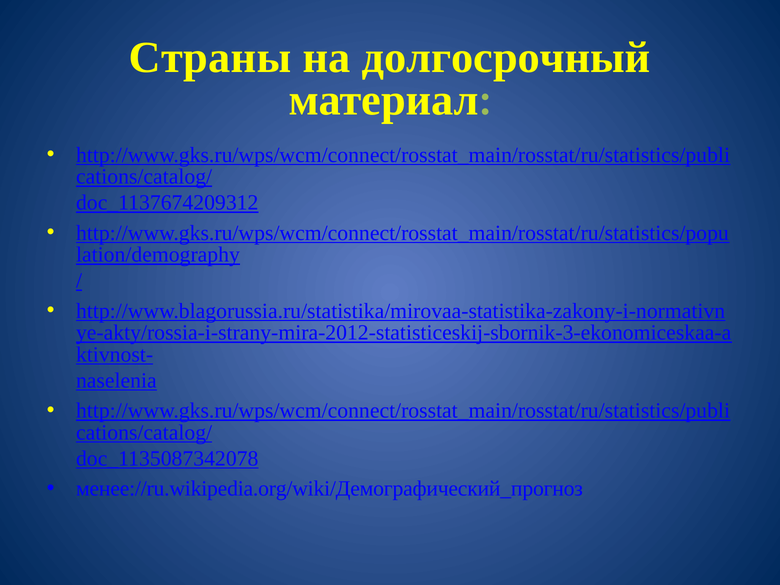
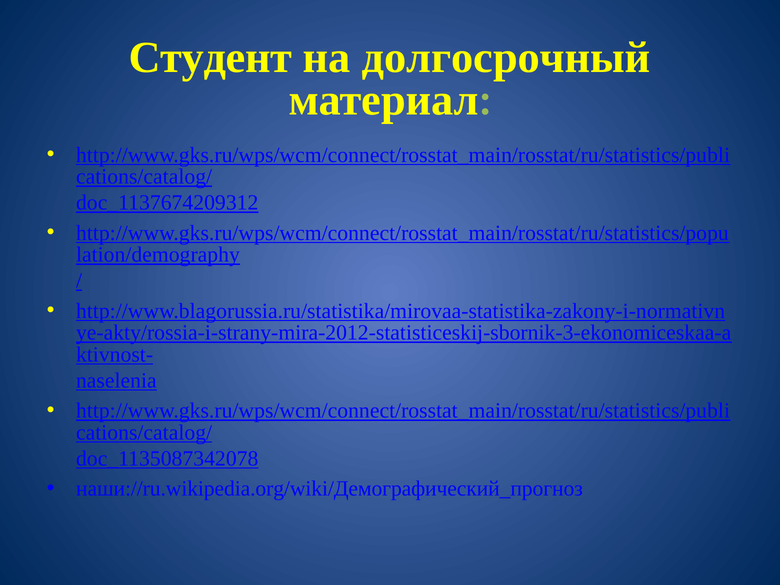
Страны: Страны -> Студент (210, 58)
менее://ru.wikipedia.org/wiki/Демографический_прогноз: менее://ru.wikipedia.org/wiki/Демографический_прогноз -> наши://ru.wikipedia.org/wiki/Демографический_прогноз (329, 489)
